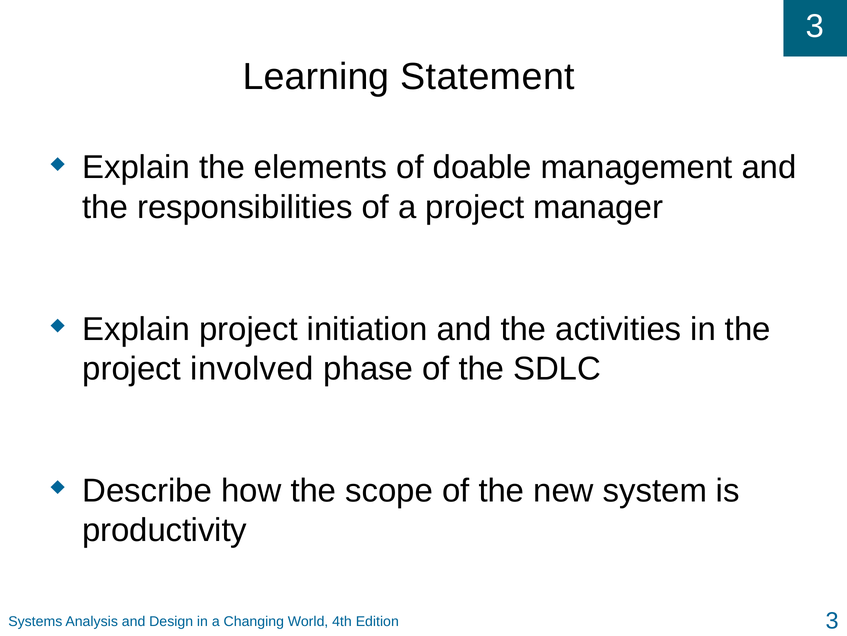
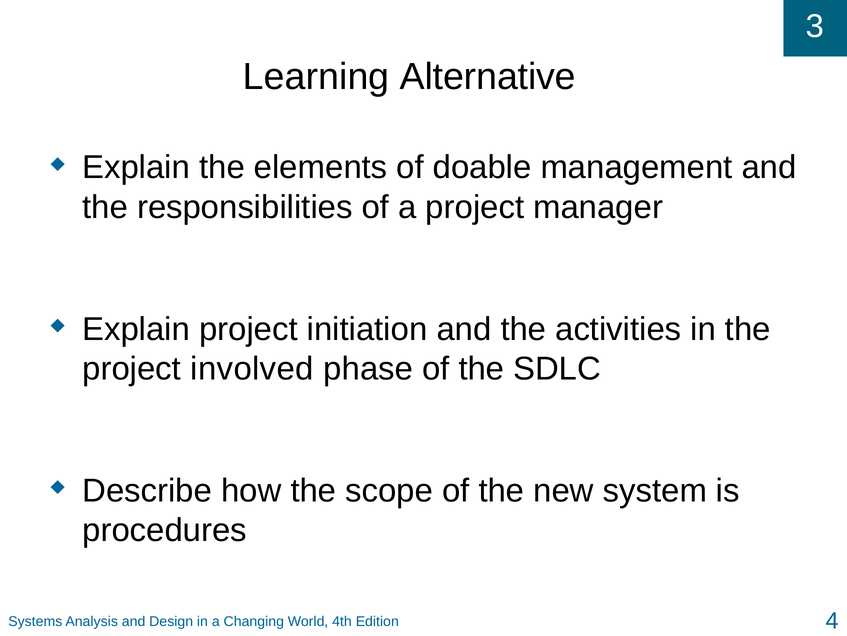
Statement: Statement -> Alternative (488, 77)
productivity: productivity -> procedures (165, 530)
Edition 3: 3 -> 4 (832, 620)
